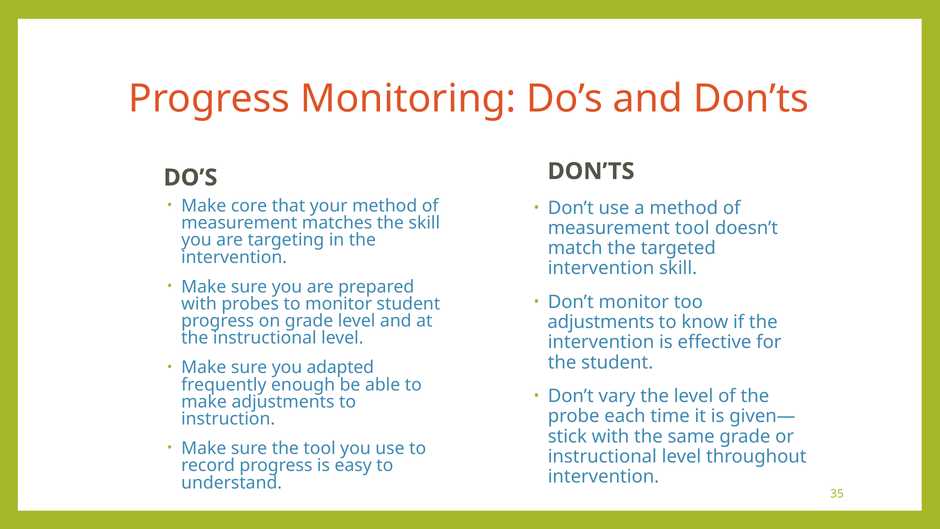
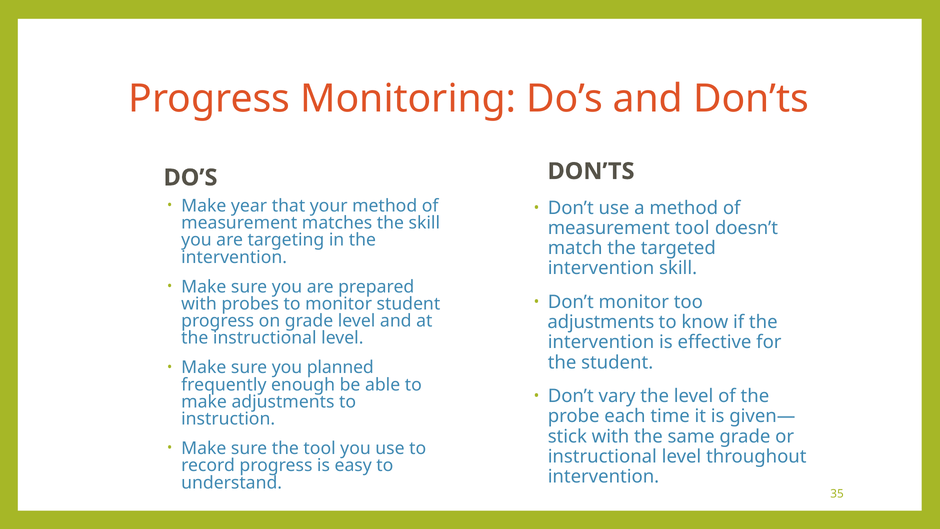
core: core -> year (249, 206)
adapted: adapted -> planned (340, 367)
